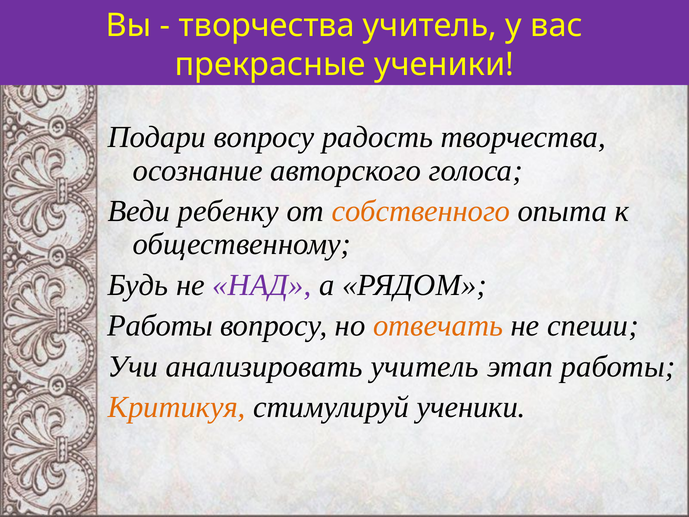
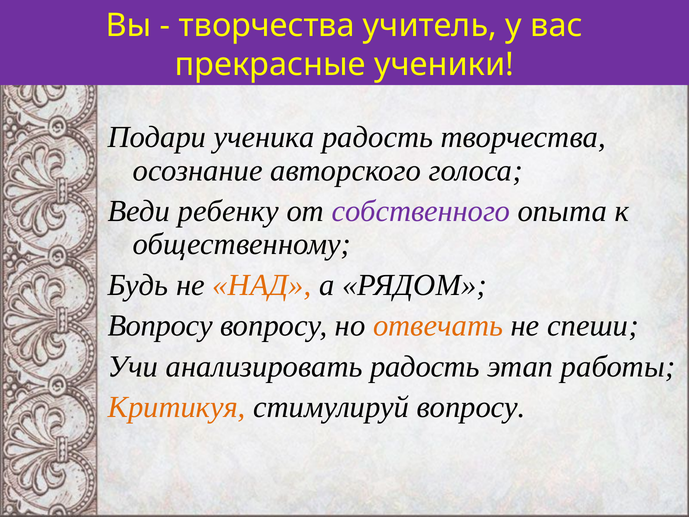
Подари вопросу: вопросу -> ученика (264, 137)
собственного colour: orange -> purple (421, 211)
НАД colour: purple -> orange (262, 285)
Работы: Работы -> Вопросу (160, 326)
анализировать учитель: учитель -> радость (425, 366)
стимулируй ученики: ученики -> вопросу (471, 407)
